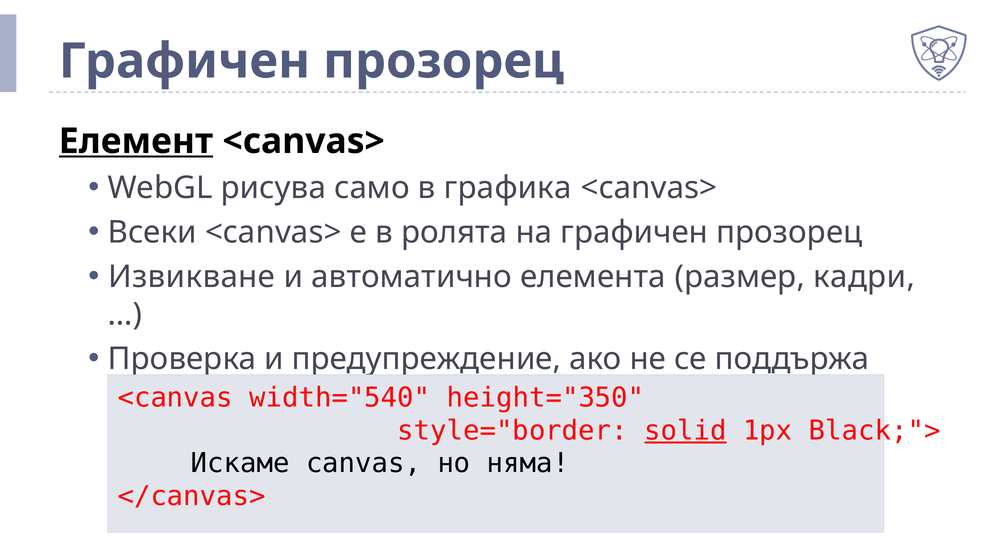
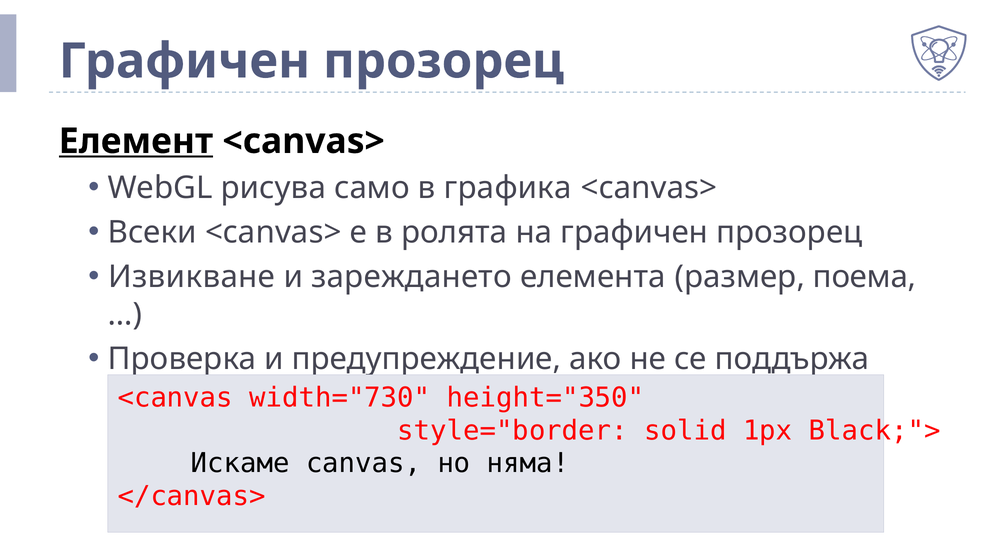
автоматично: автоматично -> зареждането (412, 277)
кадри: кадри -> поема (864, 277)
width="540: width="540 -> width="730 (340, 397)
solid underline: present -> none (685, 430)
